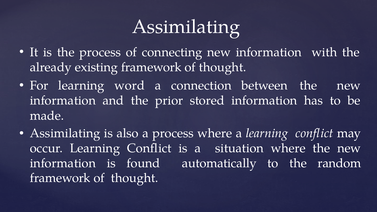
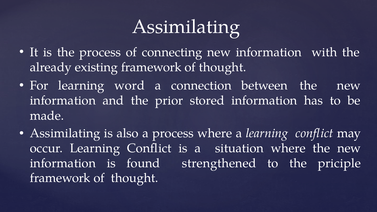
automatically: automatically -> strengthened (219, 163)
random: random -> priciple (339, 163)
